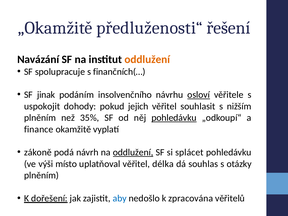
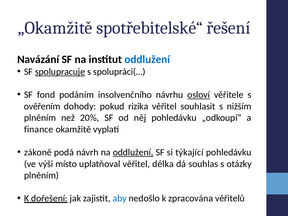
předluženosti“: předluženosti“ -> spotřebitelské“ (149, 28)
oddlužení colour: orange -> blue (147, 59)
spolupracuje underline: none -> present (60, 72)
finančních(…: finančních(… -> spolupráci(… (119, 72)
jinak: jinak -> fond (46, 95)
uspokojit: uspokojit -> ověřením (42, 106)
jejich: jejich -> rizika (138, 106)
35%: 35% -> 20% (90, 118)
pohledávku underline: present -> none (174, 118)
splácet: splácet -> týkající (189, 152)
